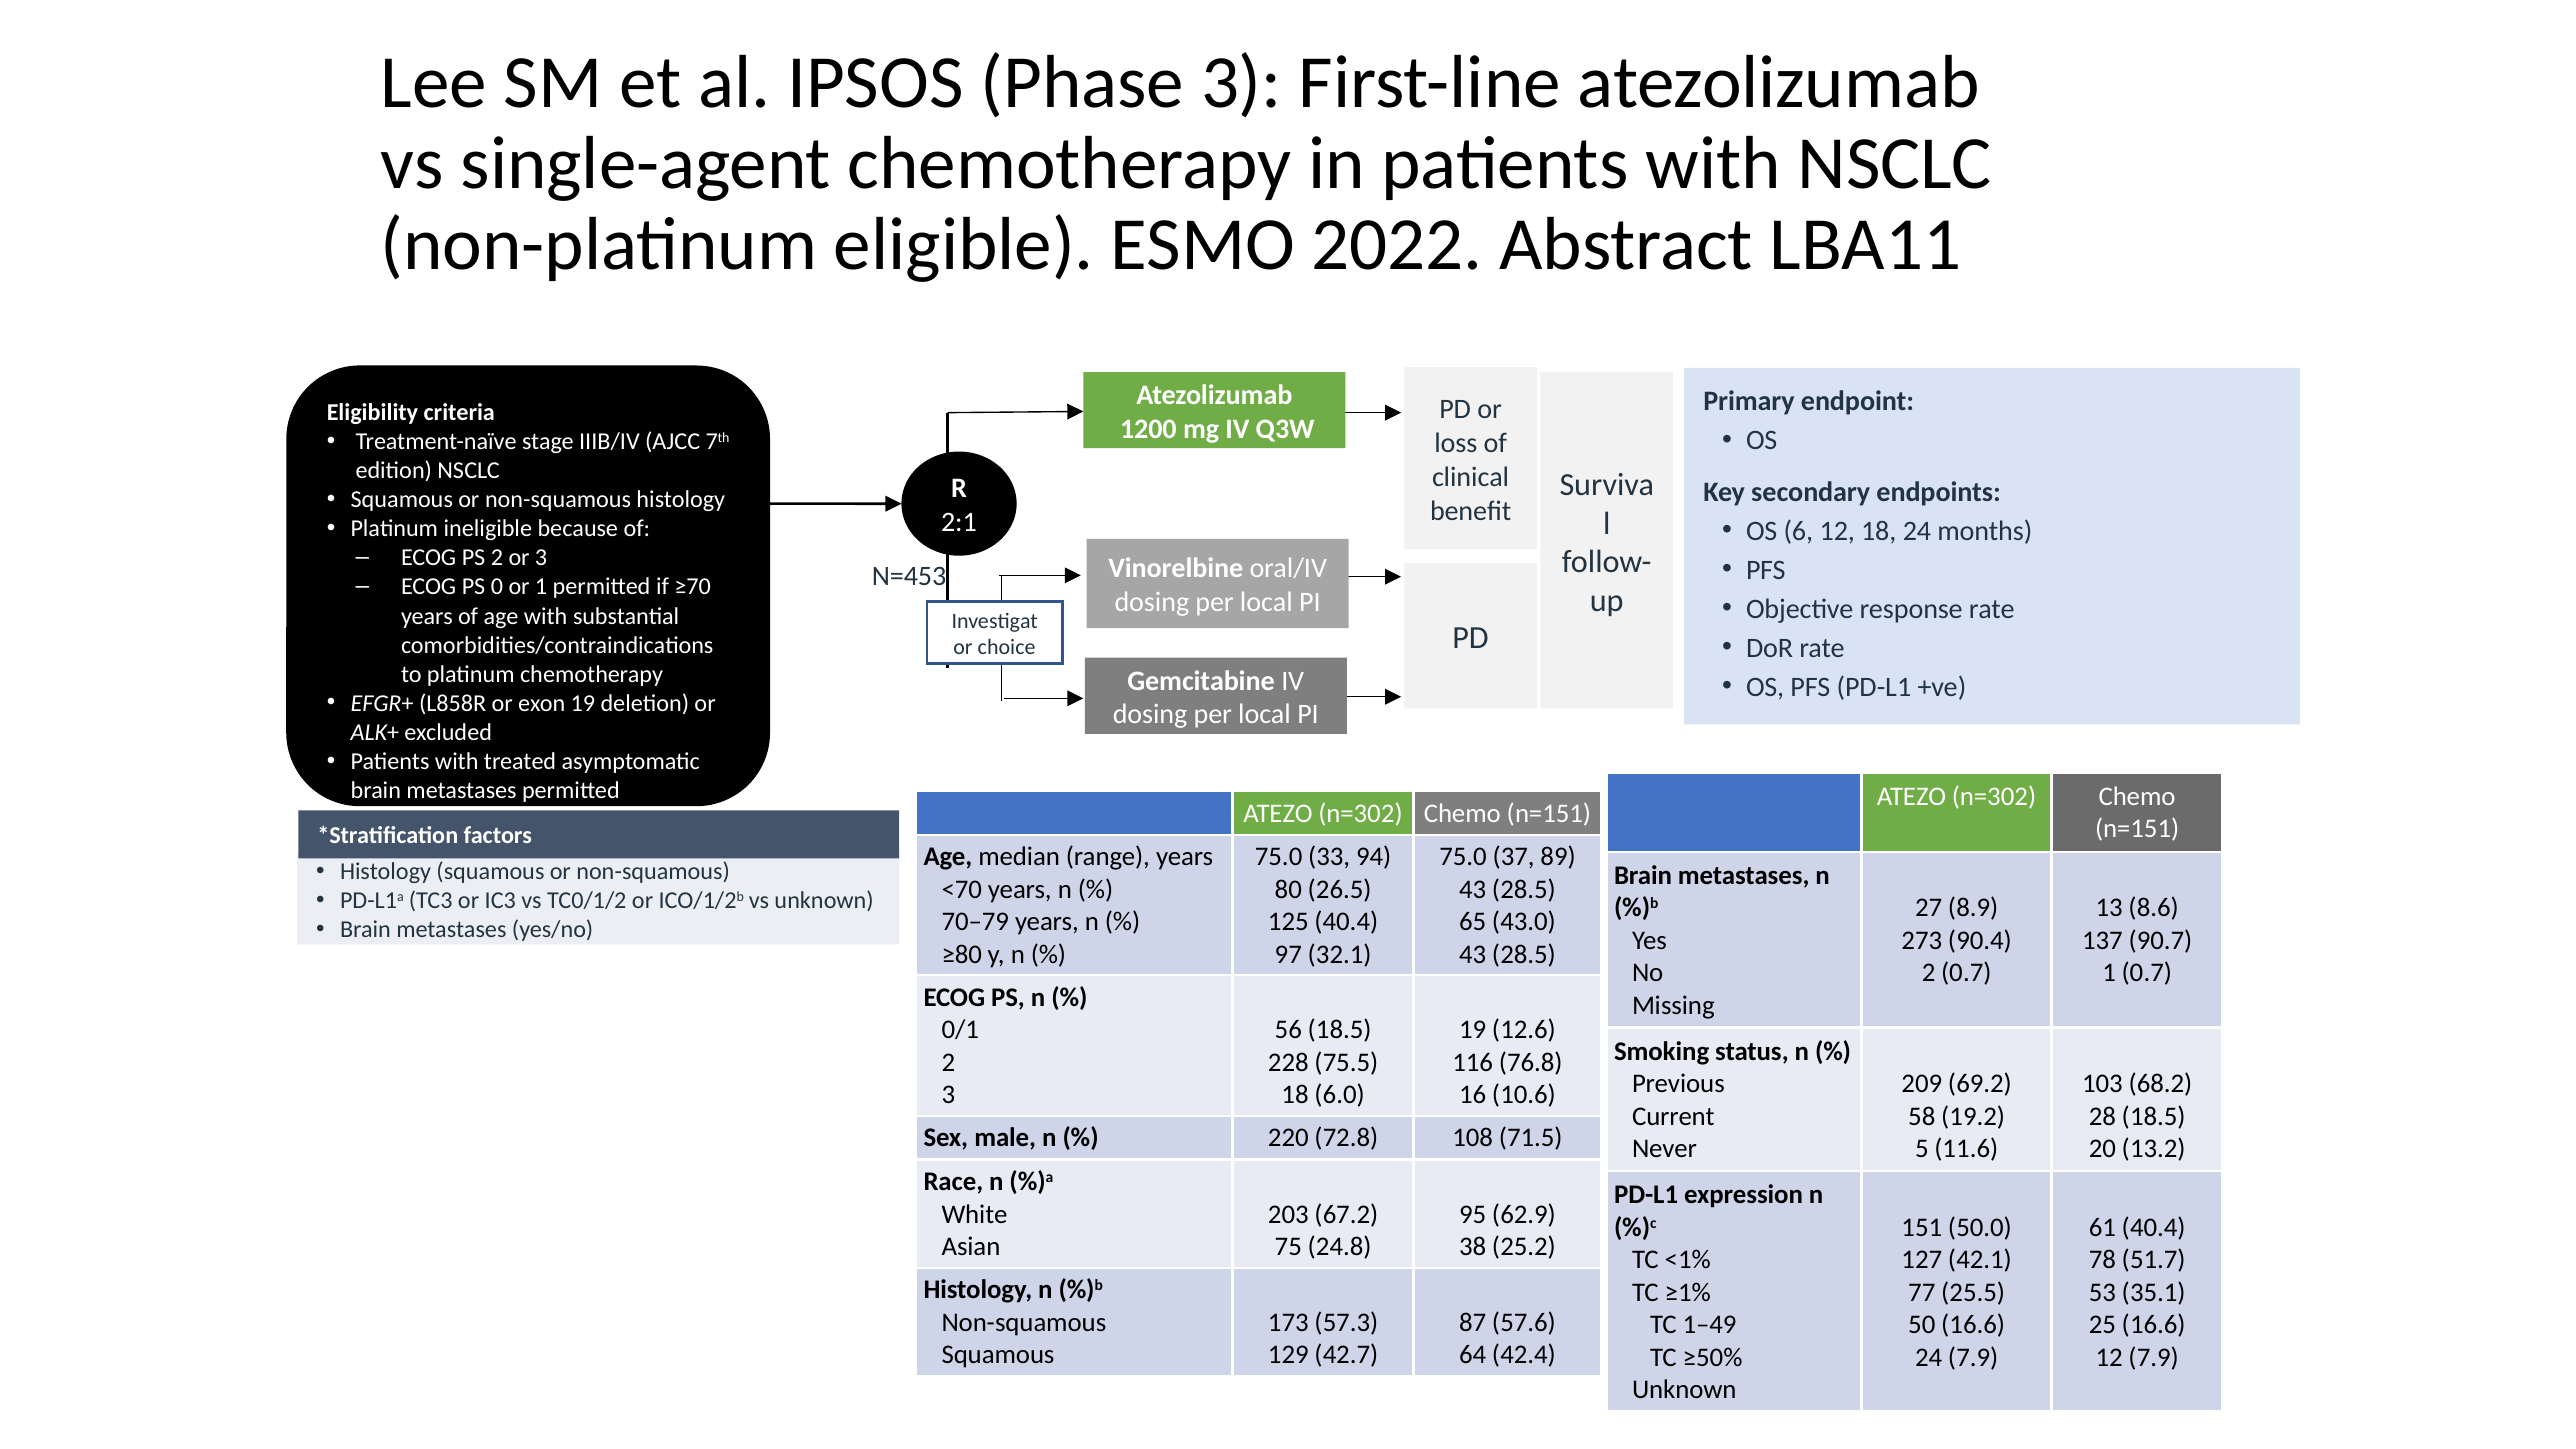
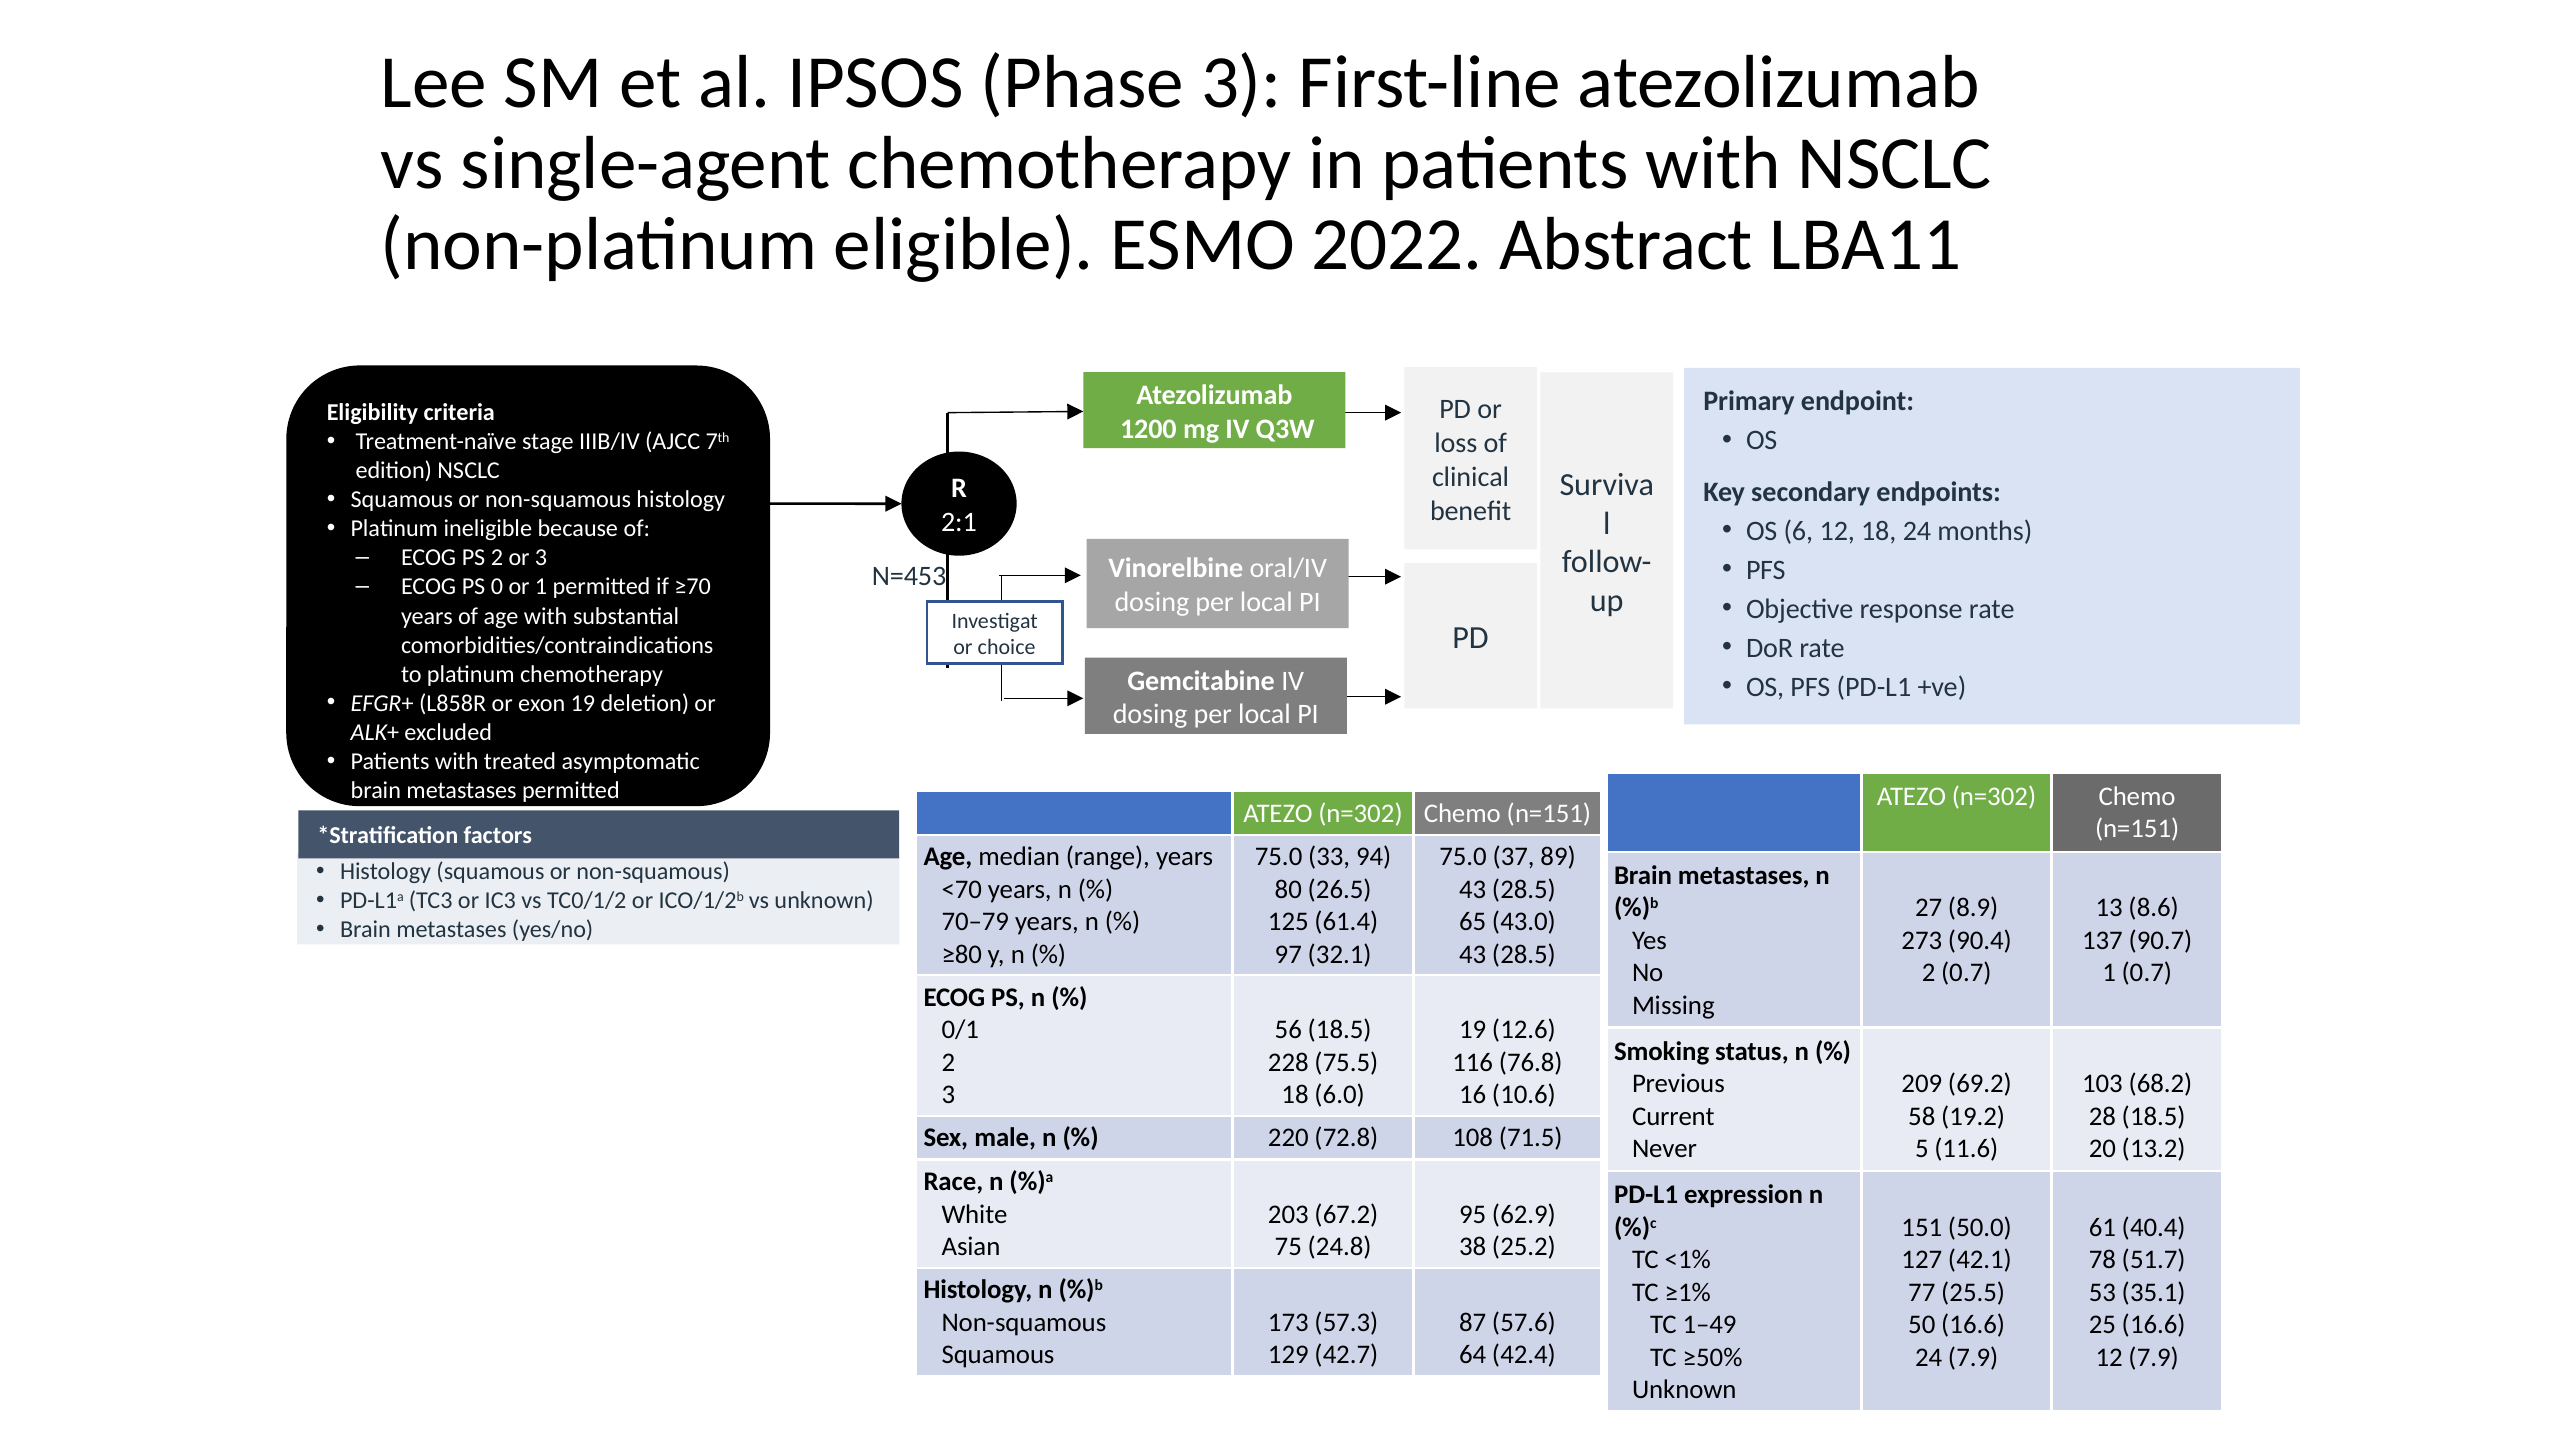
125 40.4: 40.4 -> 61.4 (1346, 922)
